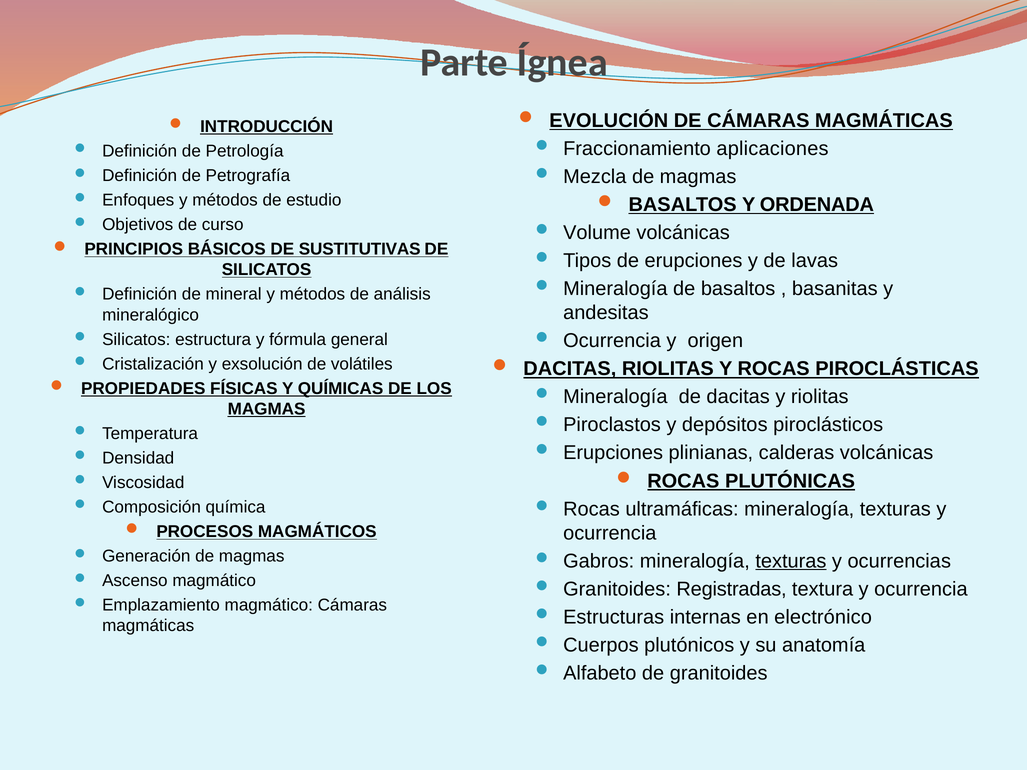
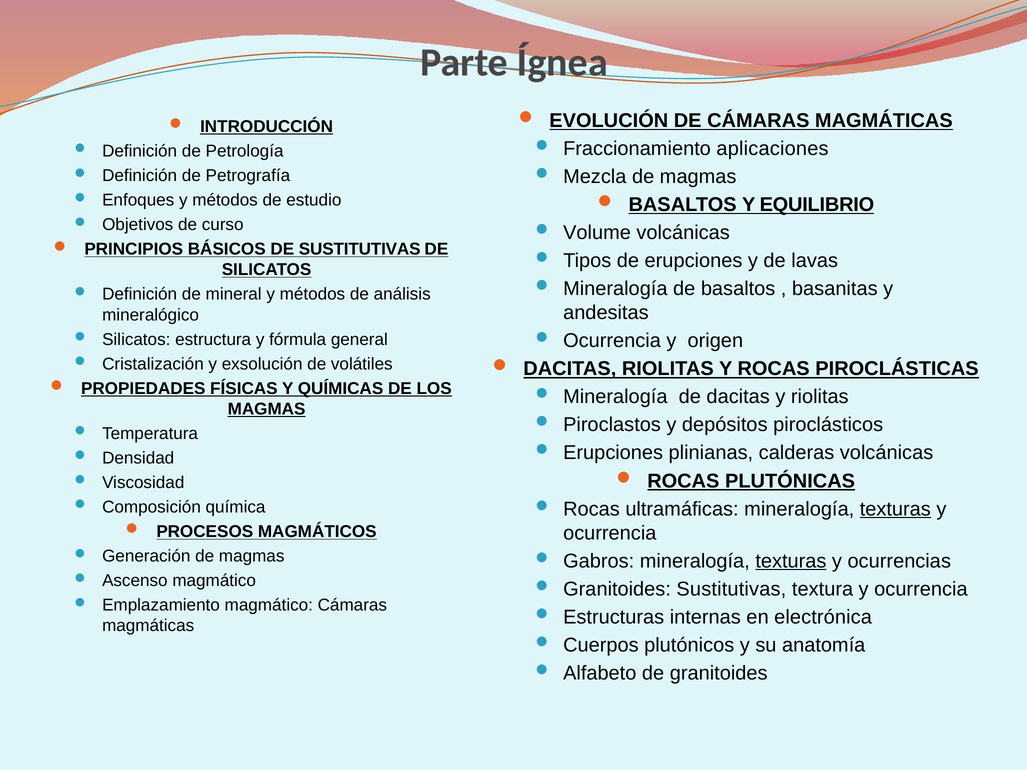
ORDENADA: ORDENADA -> EQUILIBRIO (817, 205)
texturas underline: none -> present (895, 509)
Granitoides Registradas: Registradas -> Sustitutivas (731, 589)
electrónico: electrónico -> electrónica (823, 617)
